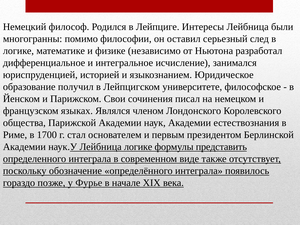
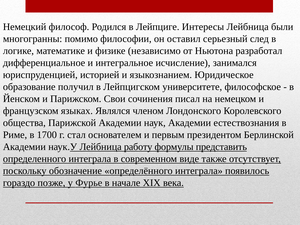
Лейбница логике: логике -> работу (138, 147)
